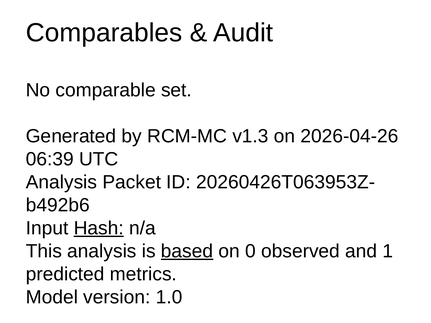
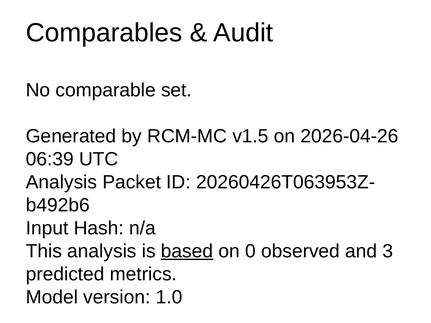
v1.3: v1.3 -> v1.5 (250, 136)
Hash underline: present -> none (99, 228)
1: 1 -> 3 (388, 251)
